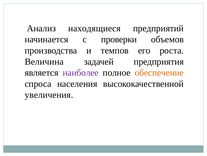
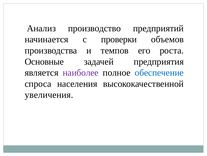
находящиеся: находящиеся -> производство (94, 28)
Величина: Величина -> Основные (44, 61)
обеспечение colour: orange -> blue (159, 72)
